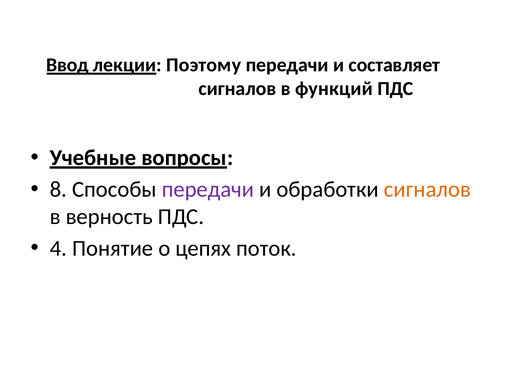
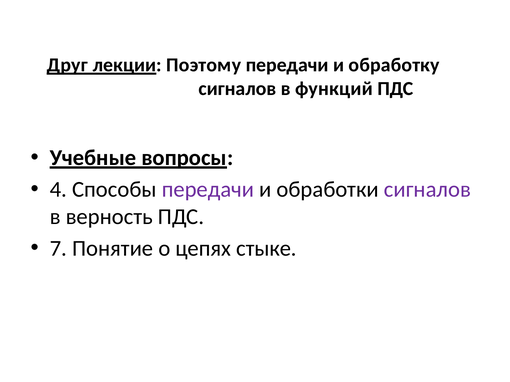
Ввод: Ввод -> Друг (67, 65)
составляет: составляет -> обработку (394, 65)
8: 8 -> 4 (58, 190)
сигналов colour: orange -> purple (427, 190)
4: 4 -> 7 (58, 249)
поток: поток -> стыке (266, 249)
